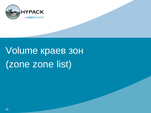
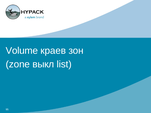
zone zone: zone -> выкл (43, 64)
